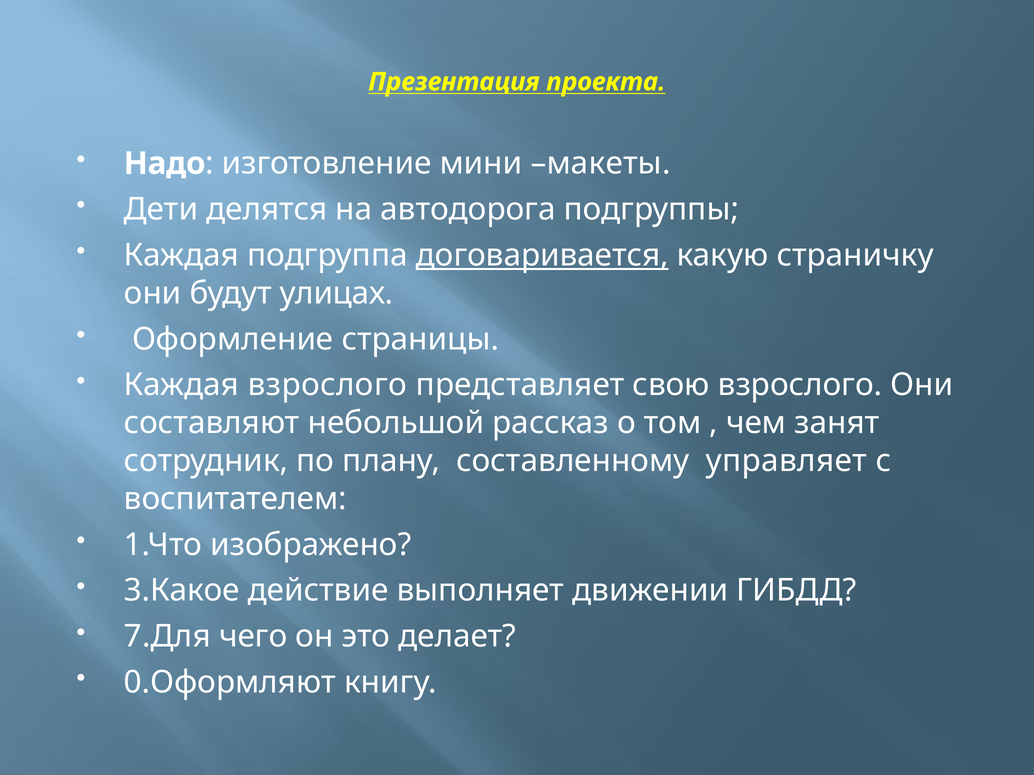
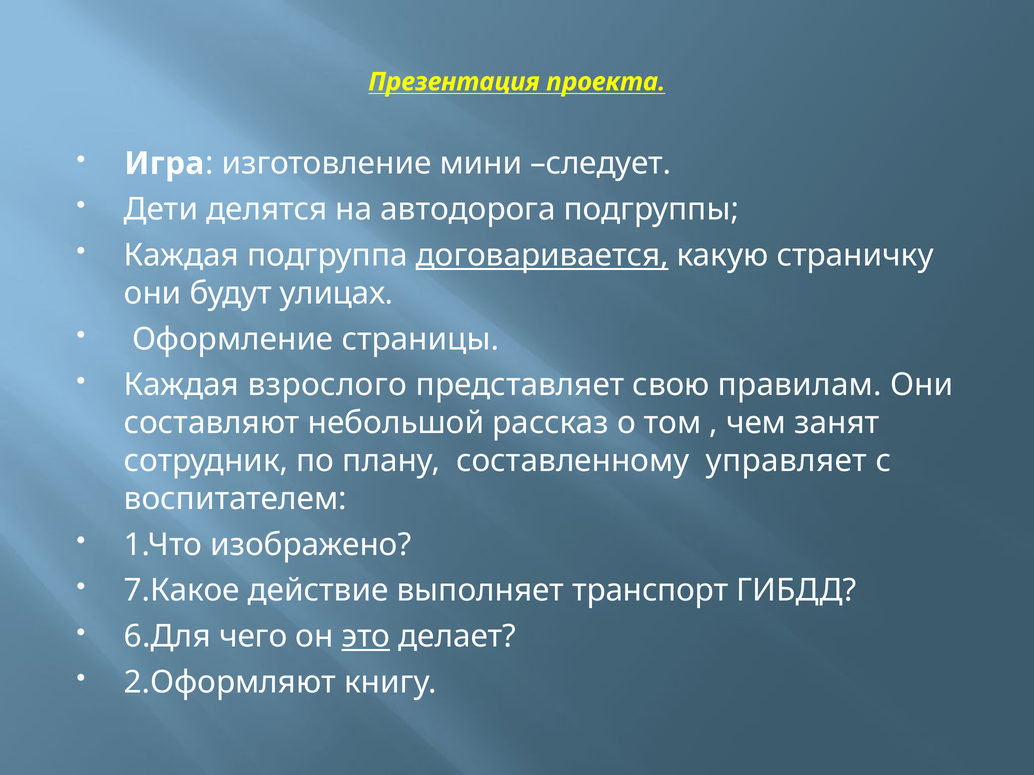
Надо: Надо -> Игра (164, 164)
макеты: макеты -> следует (601, 164)
свою взрослого: взрослого -> правилам (800, 385)
3.Какое: 3.Какое -> 7.Какое (182, 591)
движении: движении -> транспорт (650, 591)
7.Для: 7.Для -> 6.Для (167, 637)
это underline: none -> present (366, 637)
0.Оформляют: 0.Оформляют -> 2.Оформляют (230, 683)
